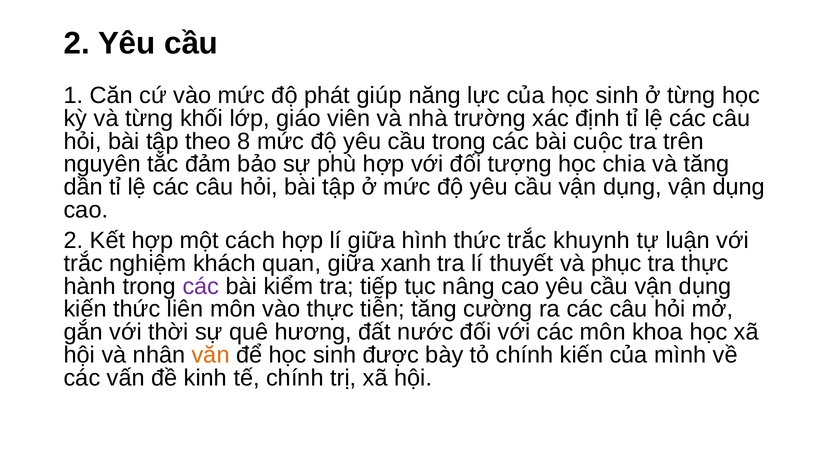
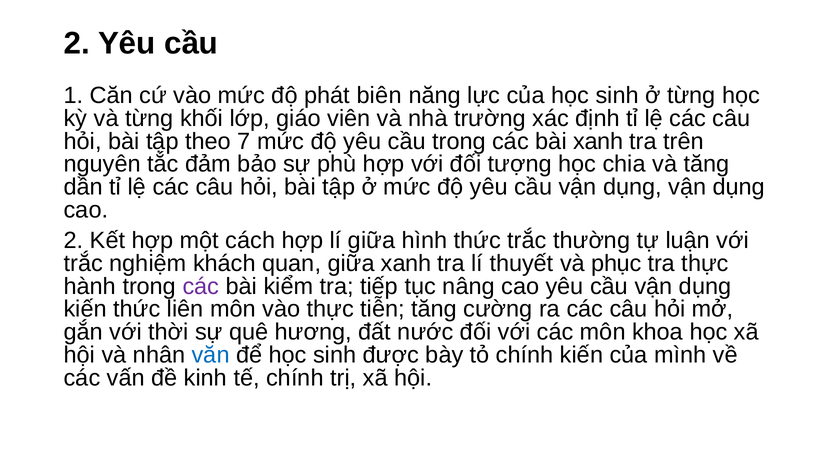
giúp: giúp -> biên (379, 96)
8: 8 -> 7 (244, 141)
bài cuộc: cuộc -> xanh (598, 141)
khuynh: khuynh -> thường (592, 241)
văn colour: orange -> blue (211, 355)
